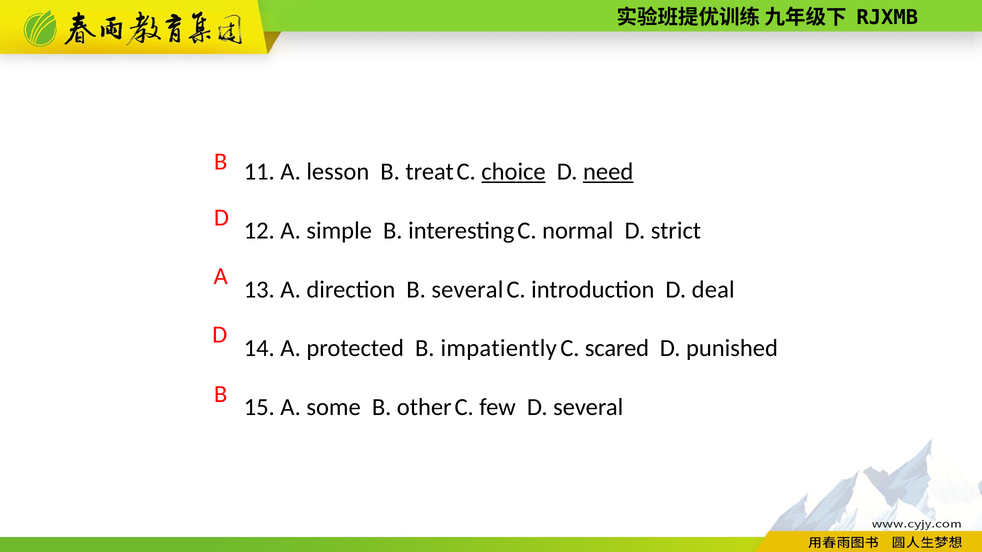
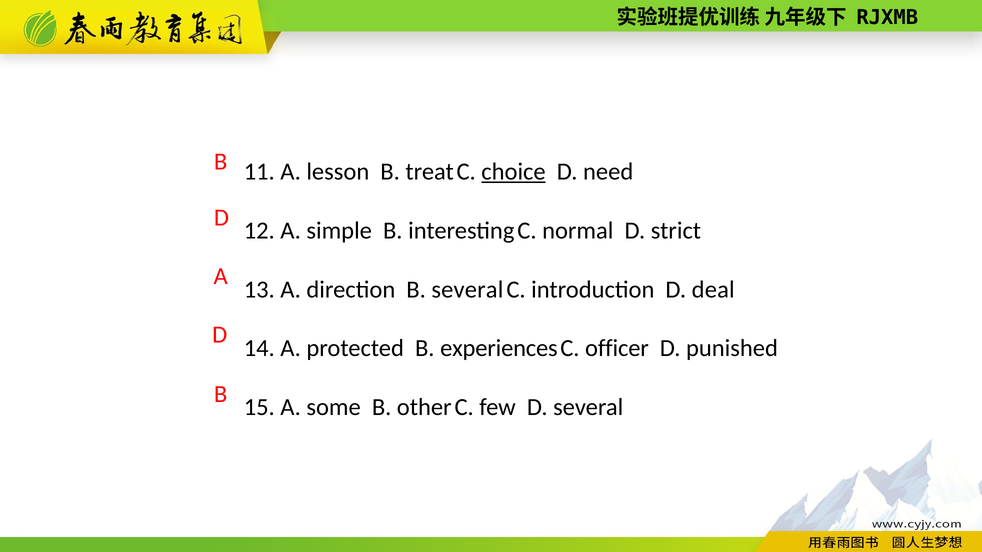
need underline: present -> none (608, 172)
impatiently: impatiently -> experiences (499, 349)
scared: scared -> officer (617, 349)
